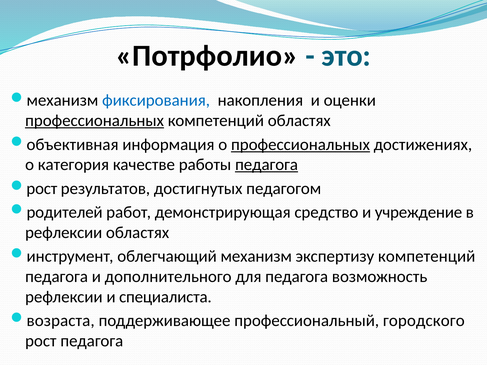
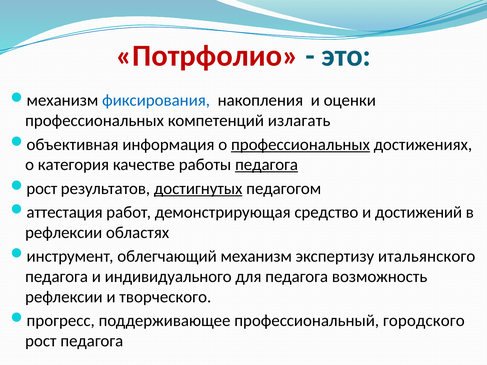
Потрфолио colour: black -> red (207, 56)
профессиональных underline: present -> none (95, 121)
компетенций областях: областях -> излагать (299, 121)
достигнутых underline: none -> present (198, 189)
родителей: родителей -> аттестация (65, 212)
учреждение: учреждение -> достижений (419, 212)
экспертизу компетенций: компетенций -> итальянского (427, 256)
дополнительного: дополнительного -> индивидуального (168, 277)
специалиста: специалиста -> творческого (165, 297)
возраста: возраста -> прогресс (61, 321)
